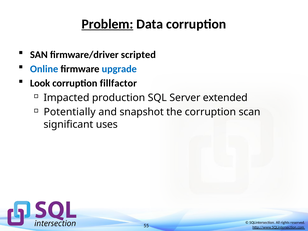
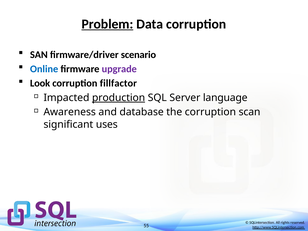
scripted: scripted -> scenario (138, 55)
upgrade colour: blue -> purple (119, 69)
production underline: none -> present (119, 98)
extended: extended -> language (225, 98)
Potentially: Potentially -> Awareness (70, 112)
snapshot: snapshot -> database (142, 112)
